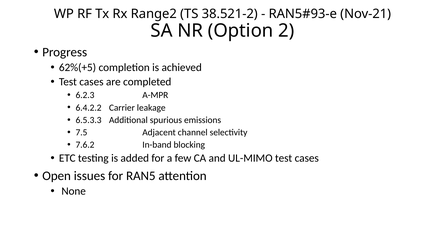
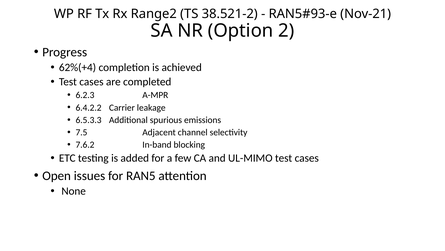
62%(+5: 62%(+5 -> 62%(+4 (78, 67)
